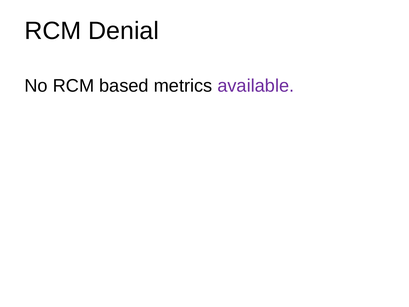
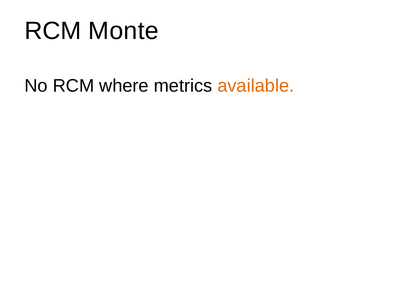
Denial: Denial -> Monte (124, 31)
based: based -> where (124, 86)
available colour: purple -> orange (256, 86)
